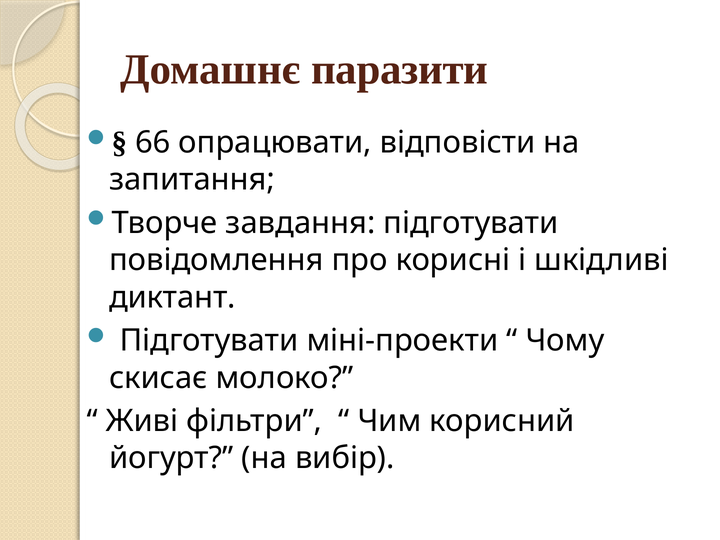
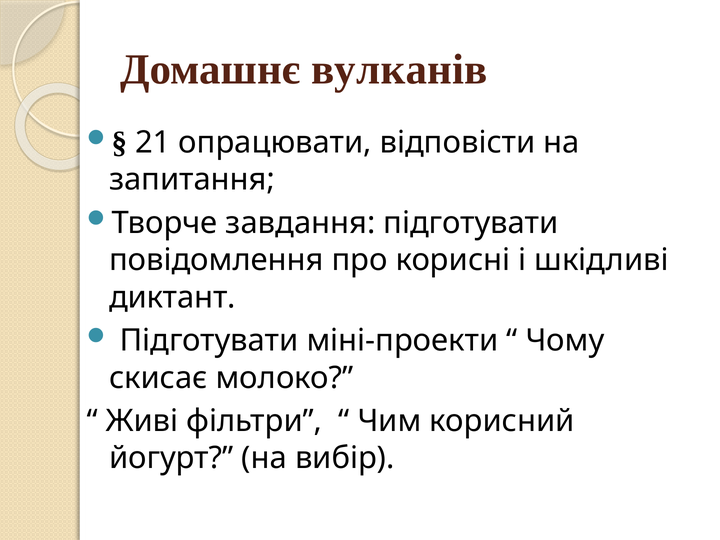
паразити: паразити -> вулканів (399, 70)
66: 66 -> 21 (153, 142)
